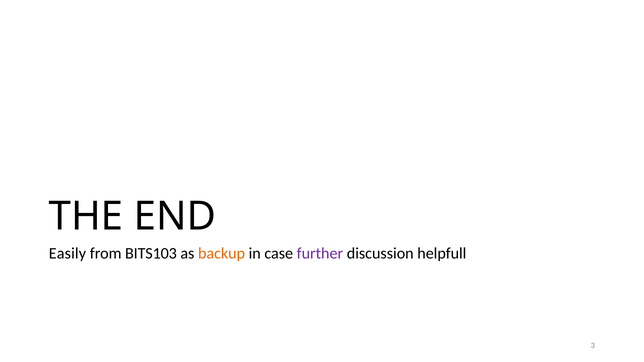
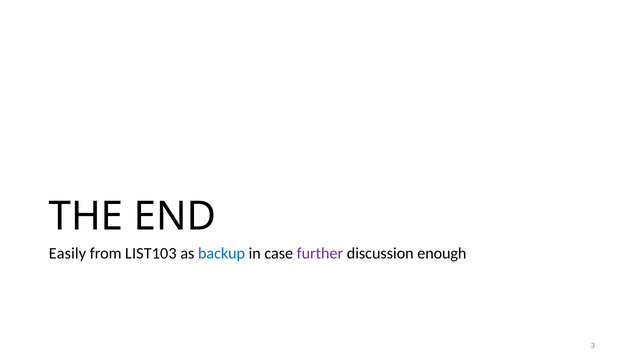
BITS103: BITS103 -> LIST103 (151, 253)
backup colour: orange -> blue (222, 253)
helpfull: helpfull -> enough (442, 253)
